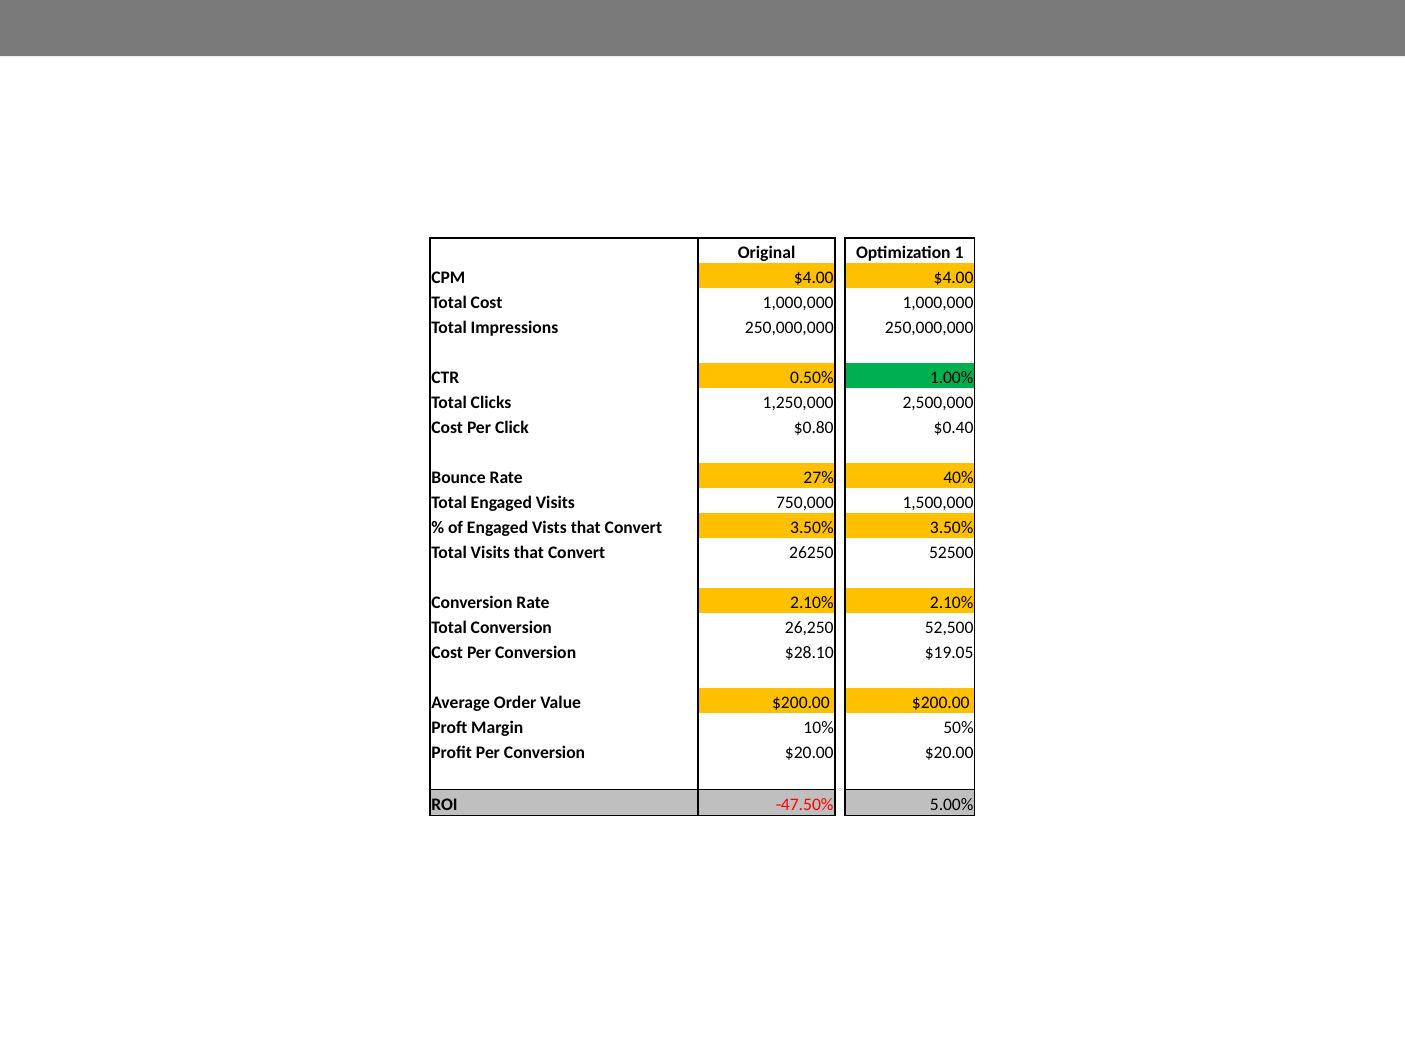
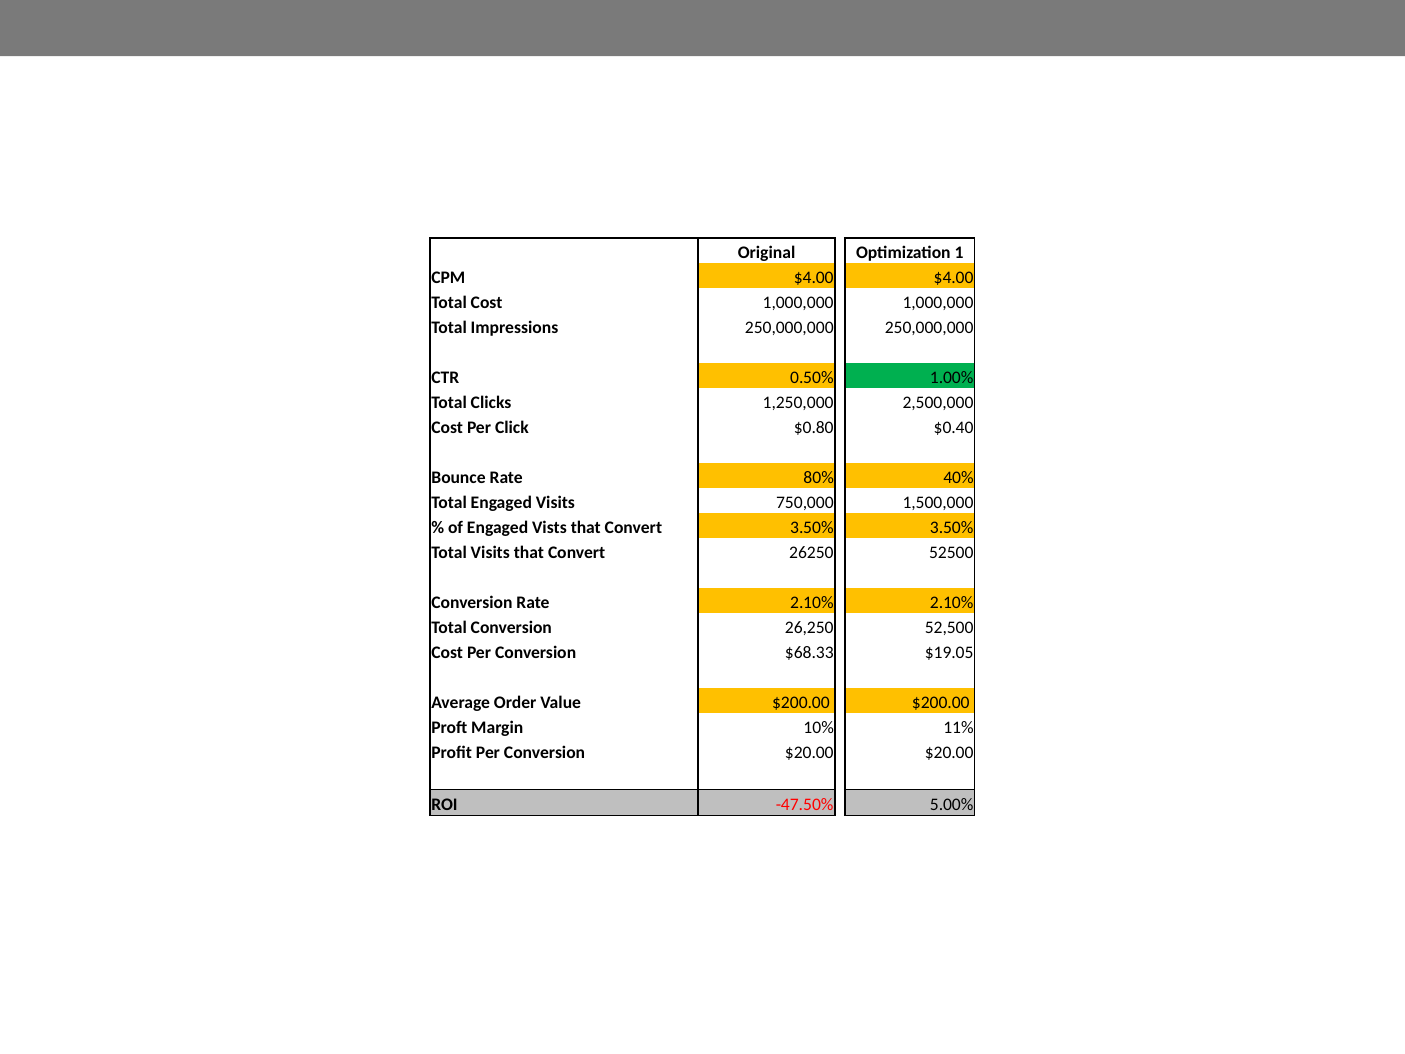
27%: 27% -> 80% (819, 477)
$28.10: $28.10 -> $68.33 (809, 652)
50%: 50% -> 11% (958, 727)
